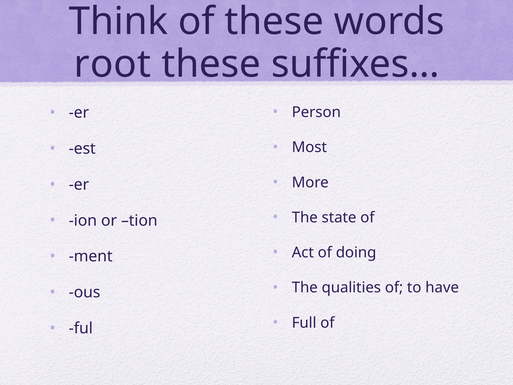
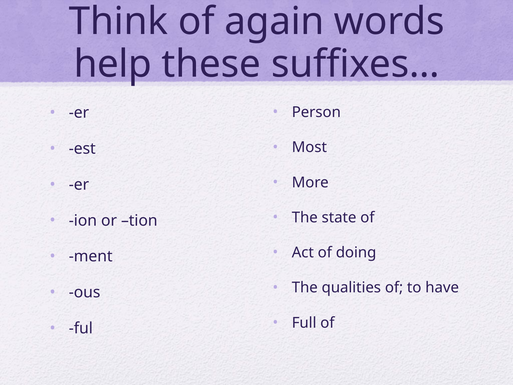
of these: these -> again (274, 21)
root: root -> help (113, 64)
